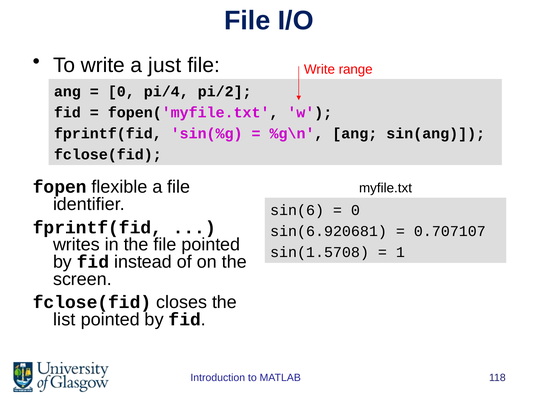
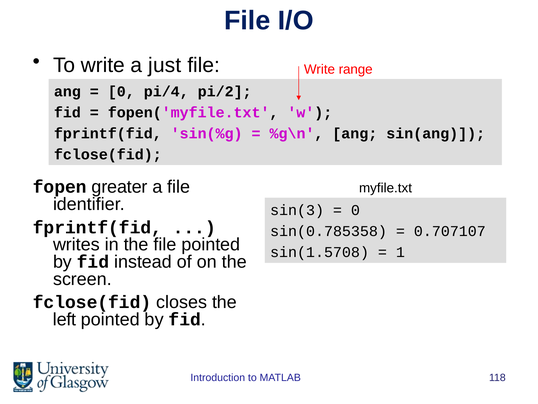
flexible: flexible -> greater (120, 187)
sin(6: sin(6 -> sin(3 (297, 210)
sin(6.920681: sin(6.920681 -> sin(0.785358 (329, 231)
list: list -> left (65, 319)
